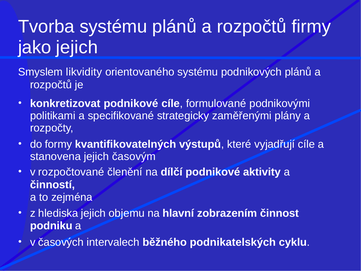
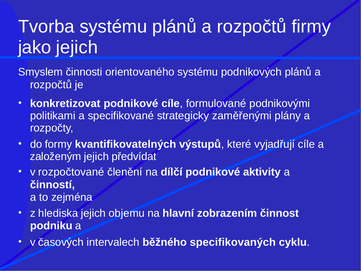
likvidity: likvidity -> činnosti (84, 72)
stanovena: stanovena -> založeným (56, 156)
časovým: časovým -> předvídat (134, 156)
podnikatelských: podnikatelských -> specifikovaných (233, 242)
